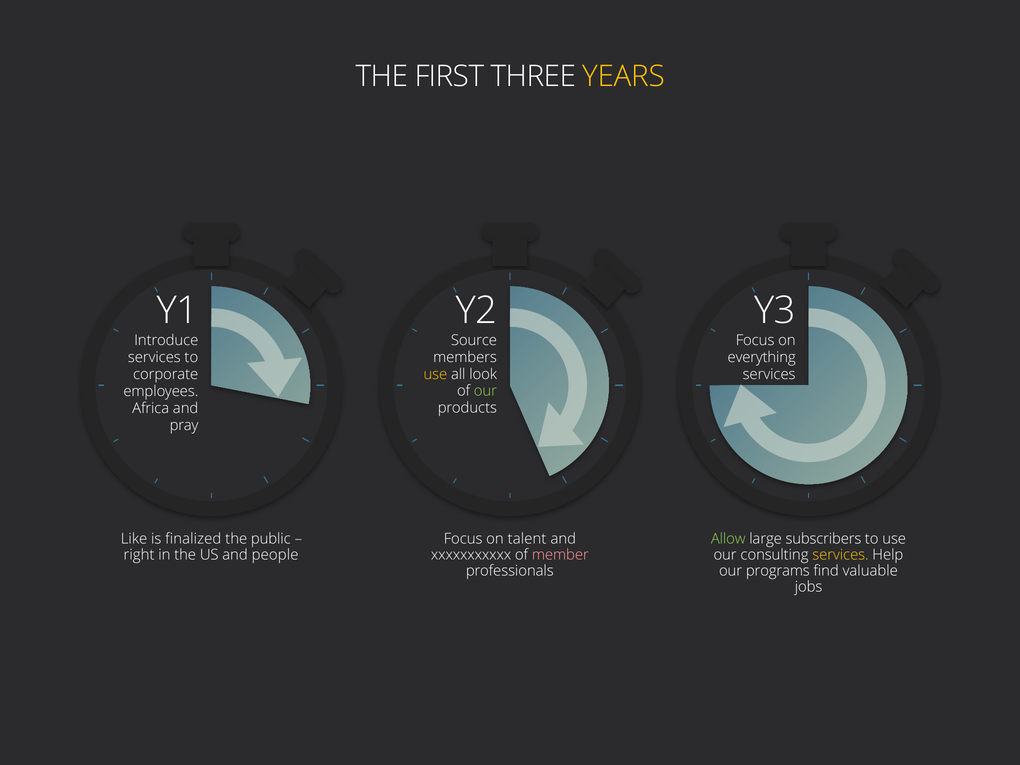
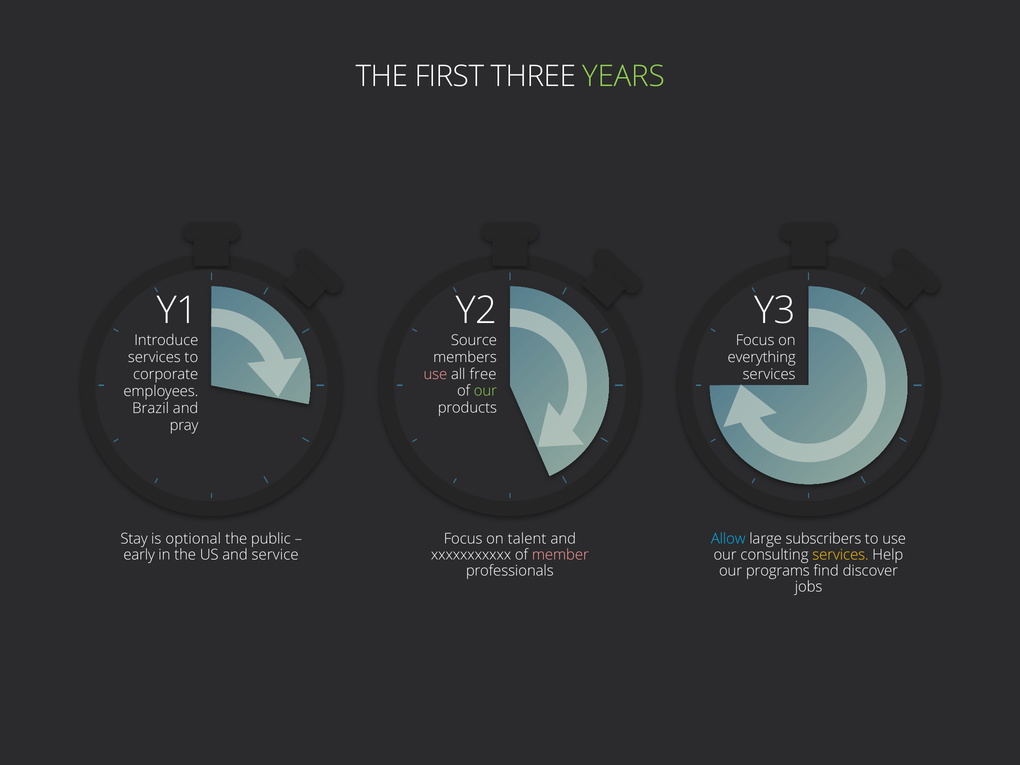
YEARS colour: yellow -> light green (624, 76)
use colour: yellow -> pink (435, 374)
look: look -> free (483, 374)
Africa: Africa -> Brazil (151, 408)
Like: Like -> Stay (134, 539)
finalized: finalized -> optional (193, 539)
Allow colour: light green -> light blue (728, 539)
right: right -> early (139, 555)
people: people -> service (275, 555)
valuable: valuable -> discover (870, 571)
